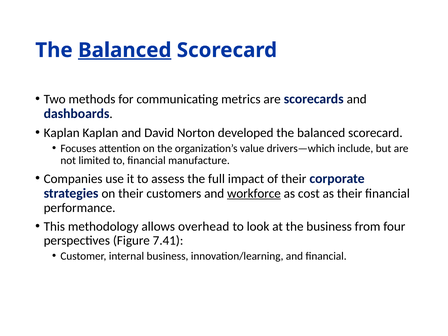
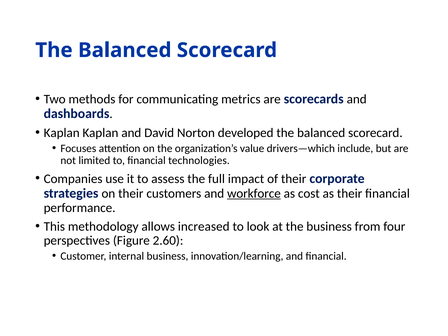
Balanced underline: present -> none (125, 50)
manufacture: manufacture -> technologies (199, 160)
overhead: overhead -> increased (204, 226)
7.41: 7.41 -> 2.60 (168, 241)
